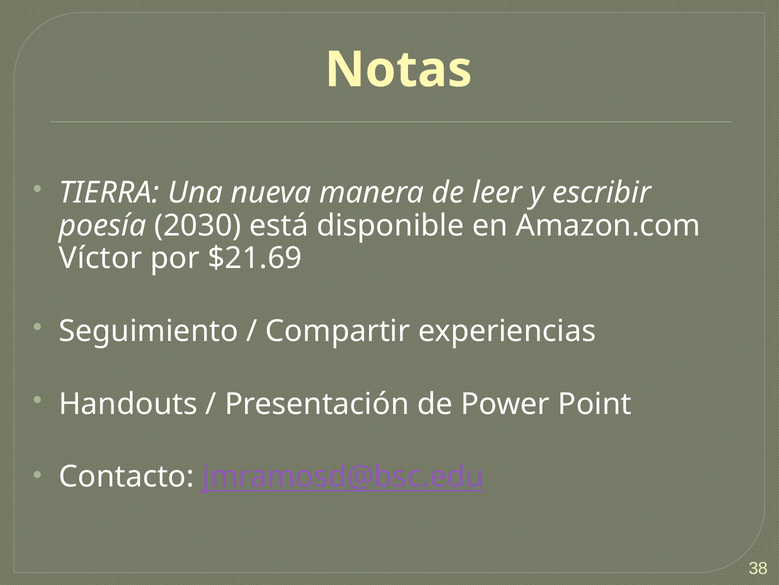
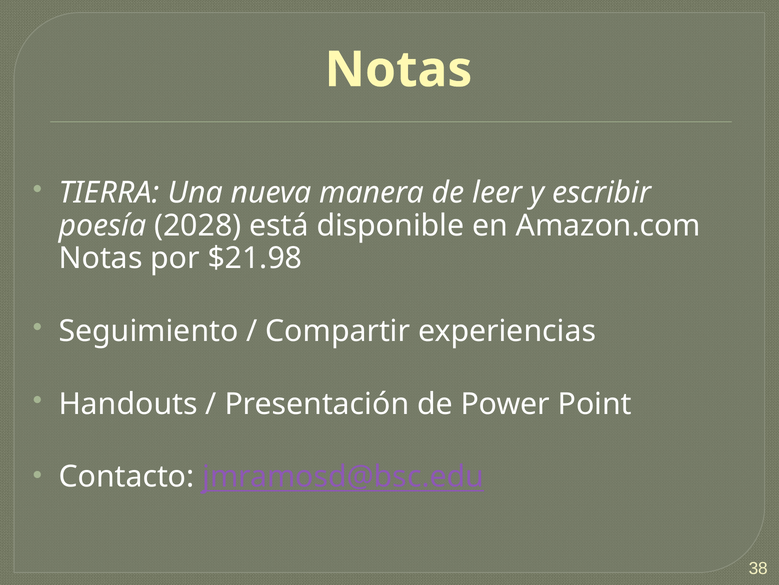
2030: 2030 -> 2028 (198, 225)
Víctor: Víctor -> Notas (101, 258)
$21.69: $21.69 -> $21.98 (255, 258)
